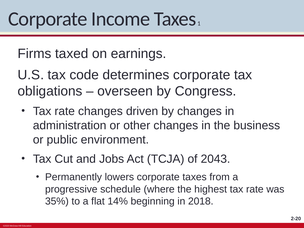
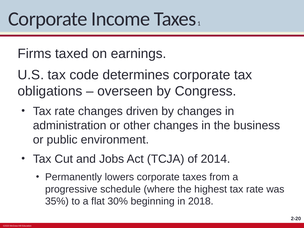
2043: 2043 -> 2014 (215, 159)
14%: 14% -> 30% (118, 201)
